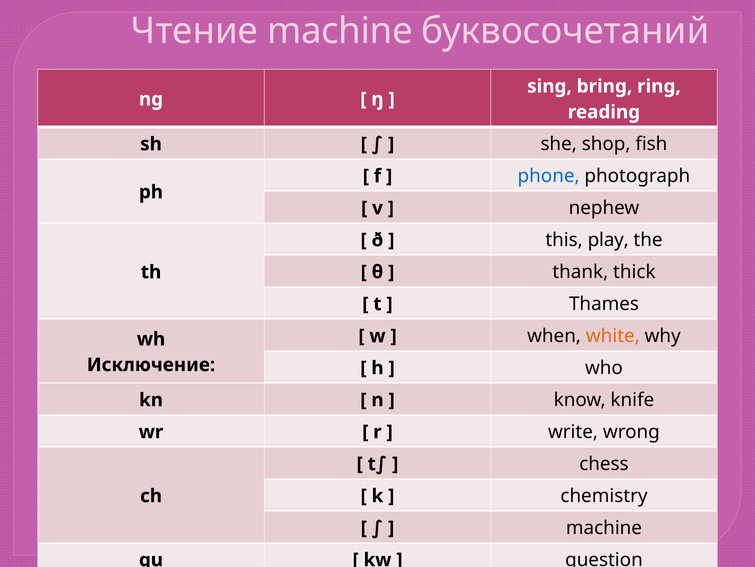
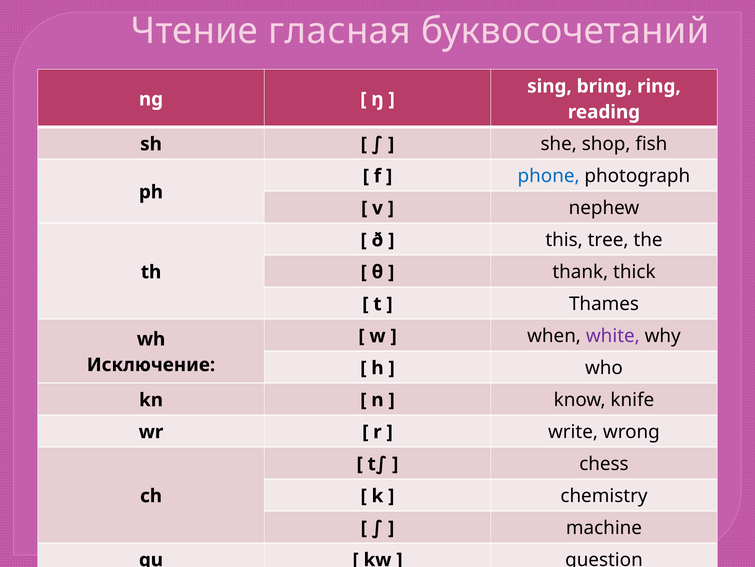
Чтение machine: machine -> гласная (340, 31)
play: play -> tree (608, 240)
white colour: orange -> purple (613, 336)
